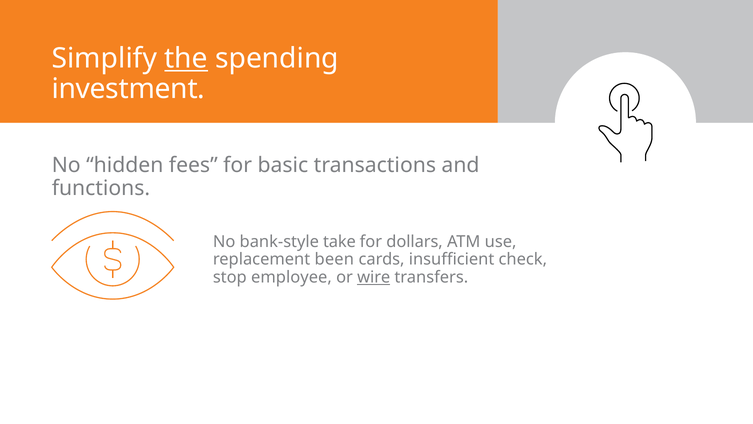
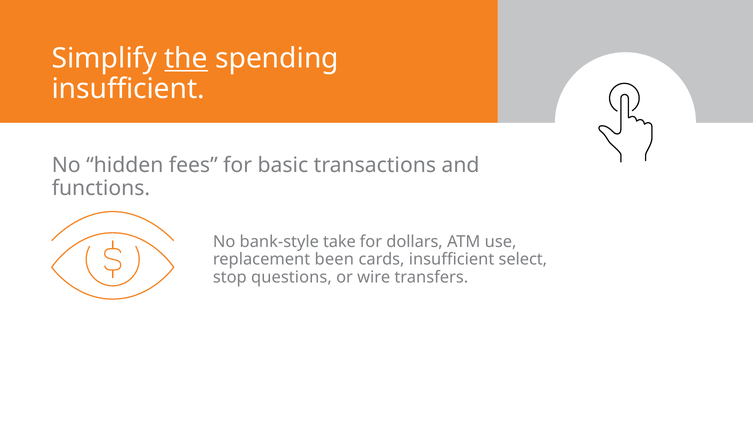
investment: investment -> insufficient (128, 89)
check: check -> select (523, 259)
employee: employee -> questions (291, 277)
wire underline: present -> none (374, 277)
